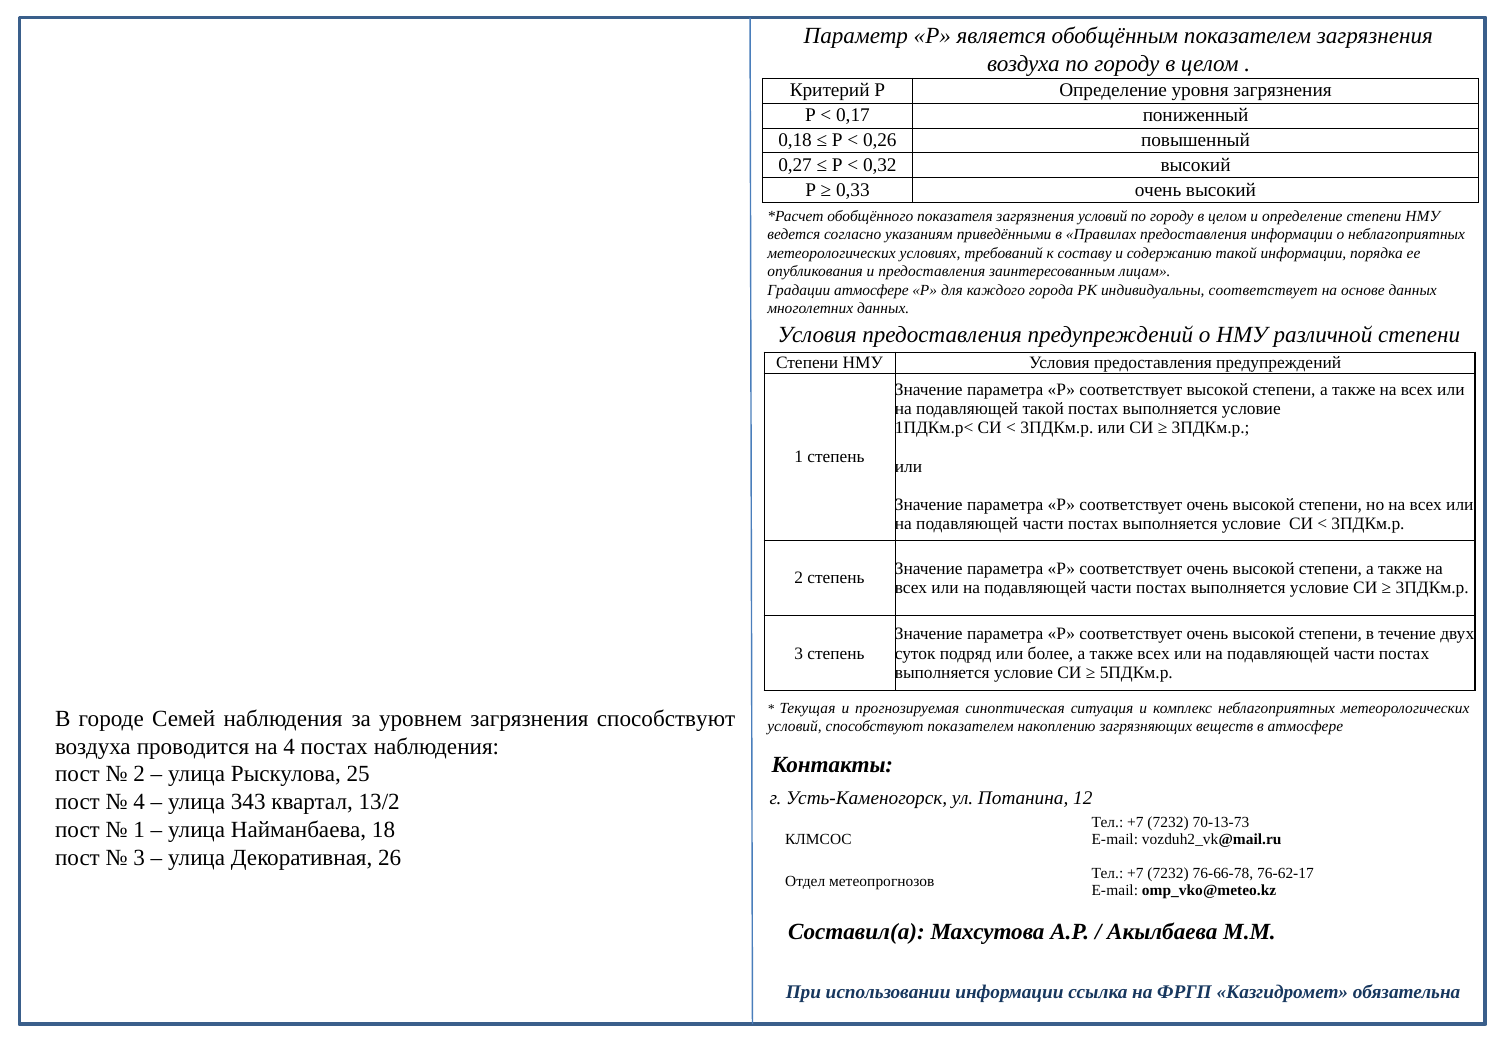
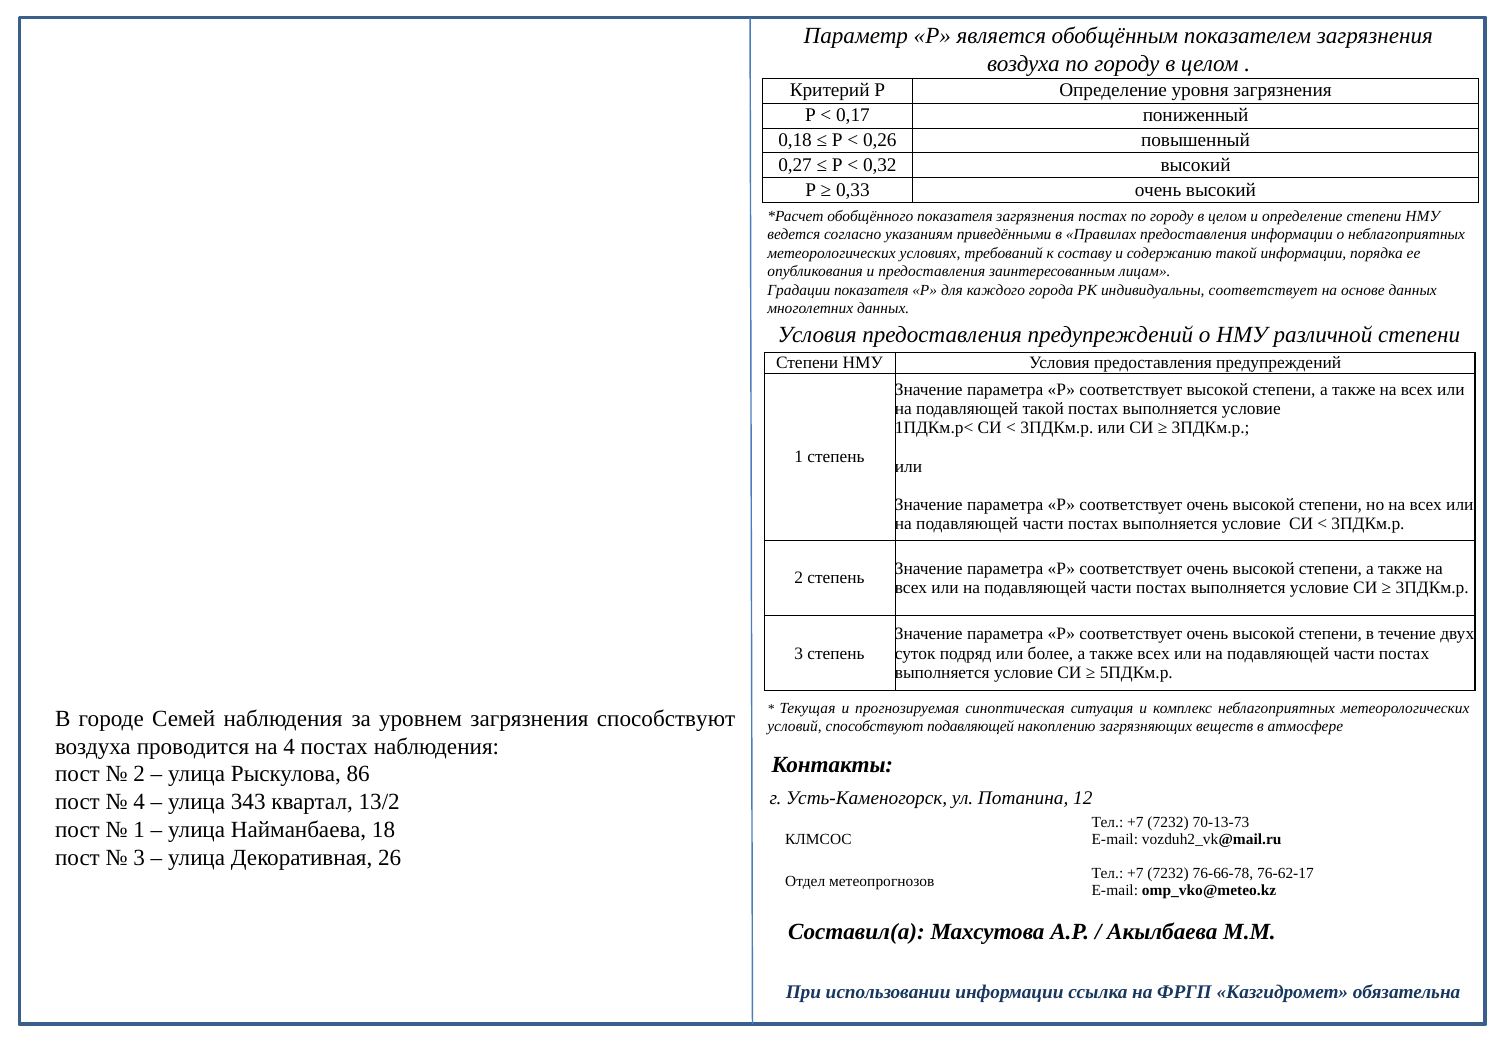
загрязнения условий: условий -> постах (1103, 216)
Градации атмосфере: атмосфере -> показателя (871, 290)
способствуют показателем: показателем -> подавляющей (971, 726)
25: 25 -> 86 (358, 774)
